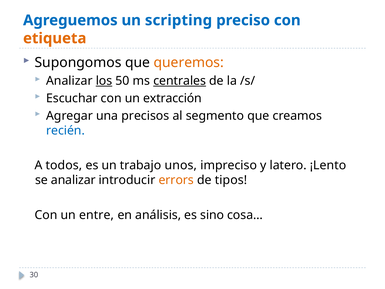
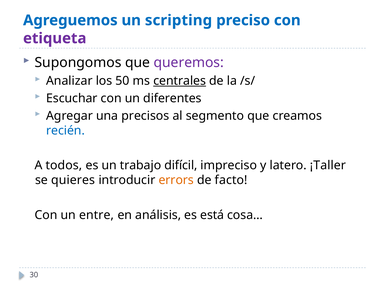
etiqueta colour: orange -> purple (55, 38)
queremos colour: orange -> purple (189, 63)
los underline: present -> none (104, 81)
extracción: extracción -> diferentes (172, 98)
unos: unos -> difícil (181, 165)
¡Lento: ¡Lento -> ¡Taller (328, 165)
se analizar: analizar -> quieres (73, 180)
tipos: tipos -> facto (231, 180)
sino: sino -> está (212, 215)
